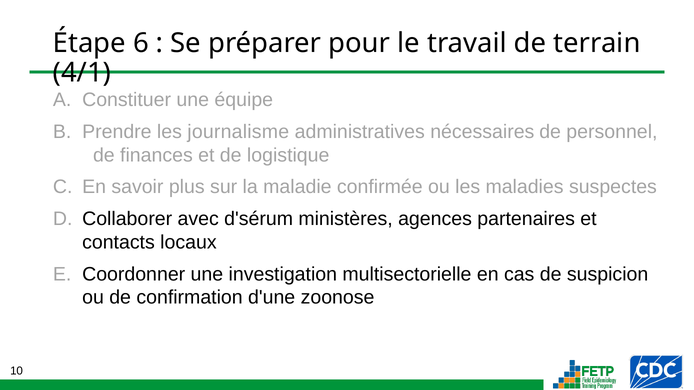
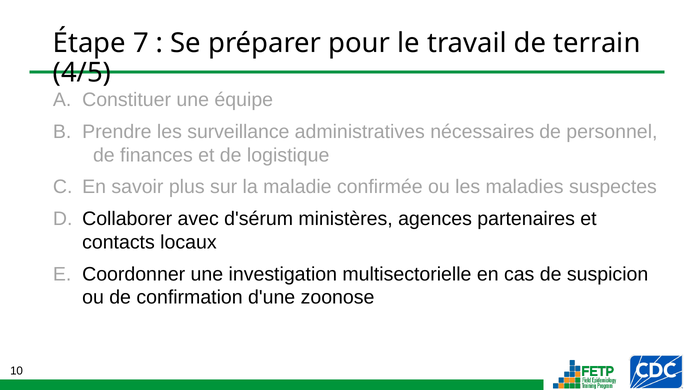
6: 6 -> 7 (141, 43)
4/1: 4/1 -> 4/5 (82, 73)
journalisme: journalisme -> surveillance (238, 132)
